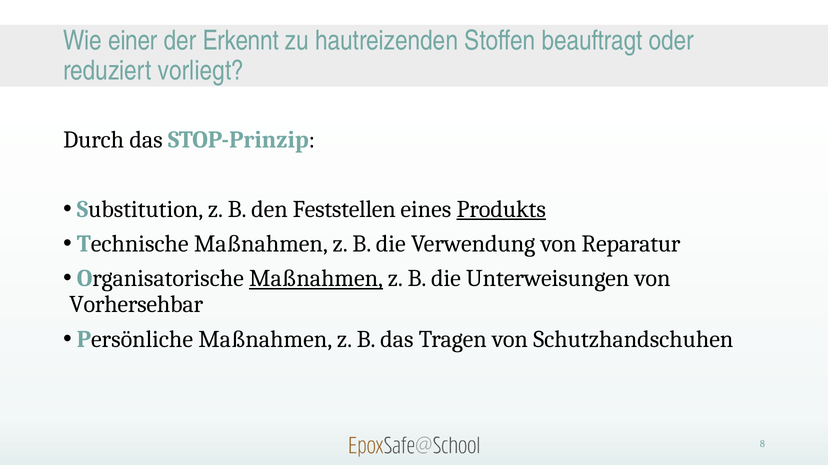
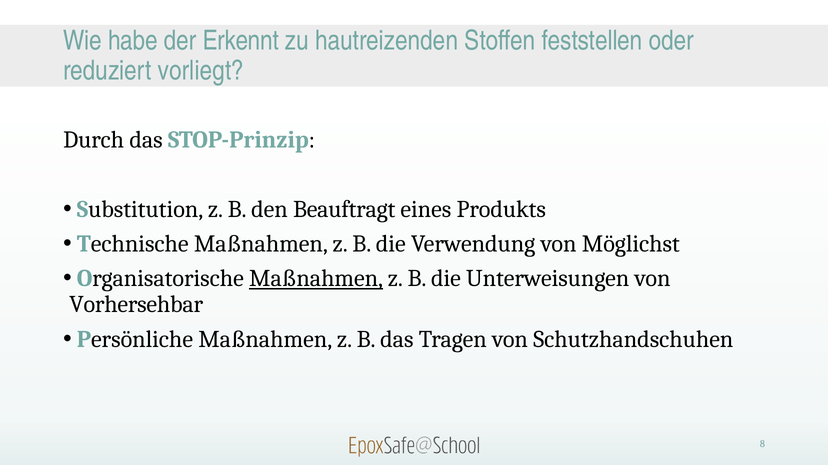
einer: einer -> habe (133, 41)
beauftragt: beauftragt -> feststellen (592, 41)
Feststellen: Feststellen -> Beauftragt (344, 209)
Produkts underline: present -> none (501, 209)
Reparatur: Reparatur -> Möglichst (631, 244)
